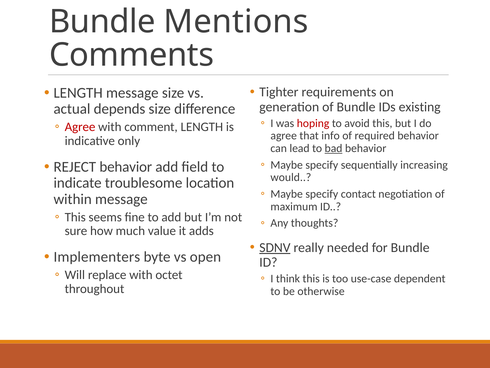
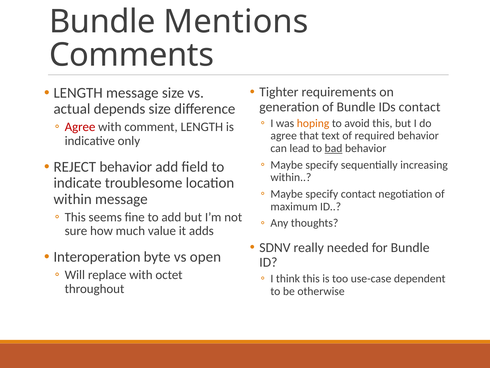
IDs existing: existing -> contact (420, 107)
hoping colour: red -> orange (313, 123)
info: info -> text (331, 136)
would: would -> within (291, 177)
SDNV underline: present -> none (275, 247)
Implementers: Implementers -> Interoperation (97, 257)
